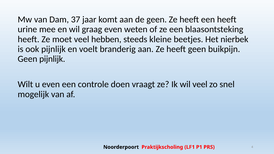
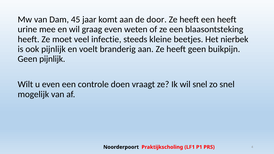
37: 37 -> 45 (76, 20)
de geen: geen -> door (157, 20)
hebben: hebben -> infectie (106, 39)
wil veel: veel -> snel (200, 84)
